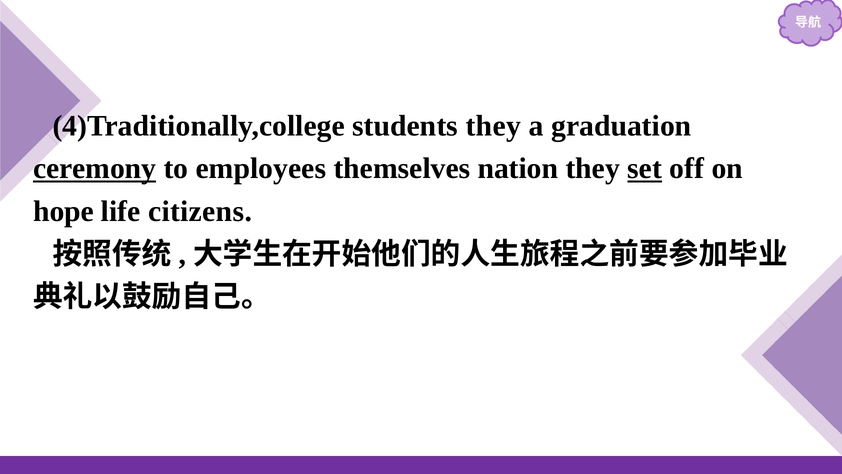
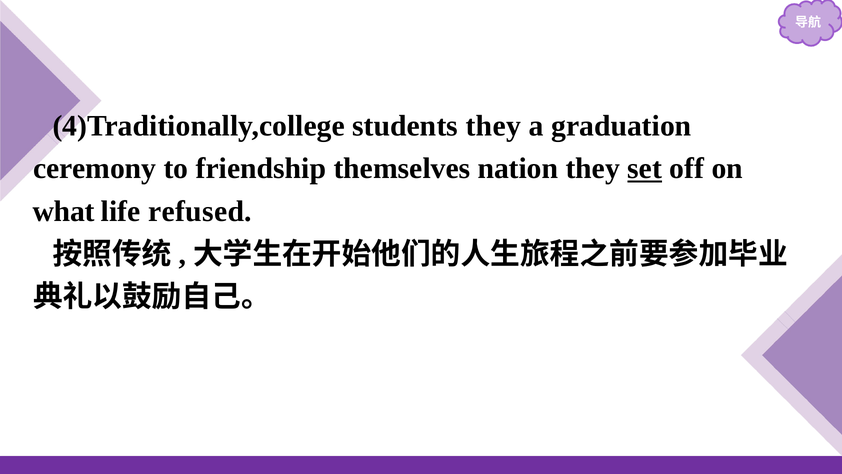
ceremony underline: present -> none (95, 168)
employees: employees -> friendship (261, 168)
hope: hope -> what (64, 211)
citizens: citizens -> refused (200, 211)
